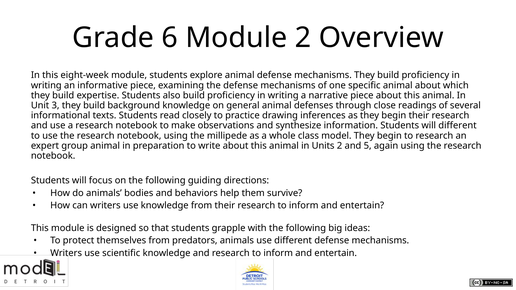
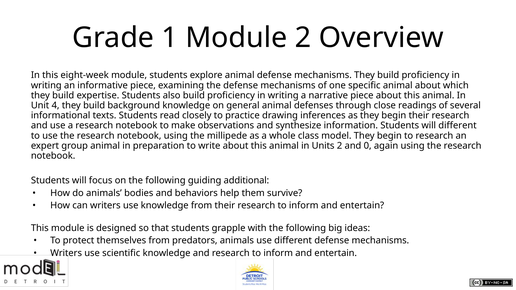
6: 6 -> 1 (170, 38)
3: 3 -> 4 (56, 106)
5: 5 -> 0 (368, 146)
directions: directions -> additional (246, 181)
